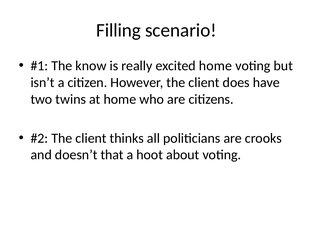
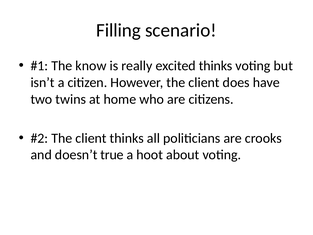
excited home: home -> thinks (216, 66)
that: that -> true (112, 155)
